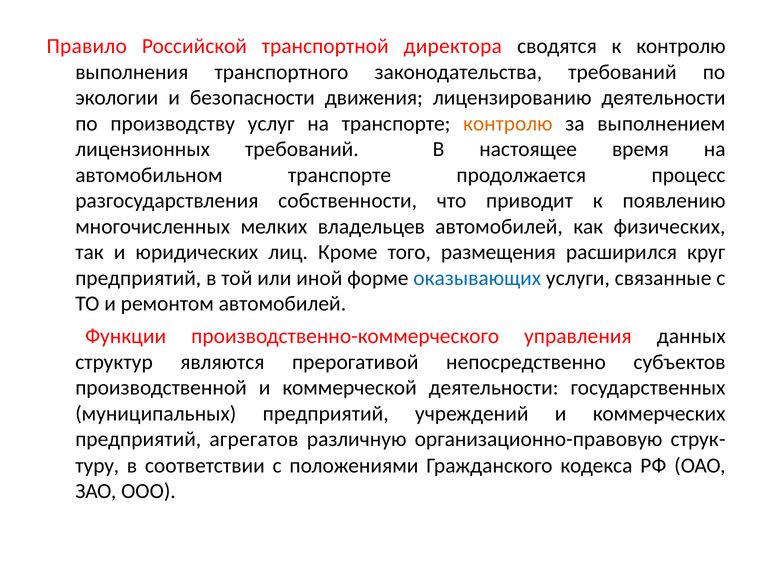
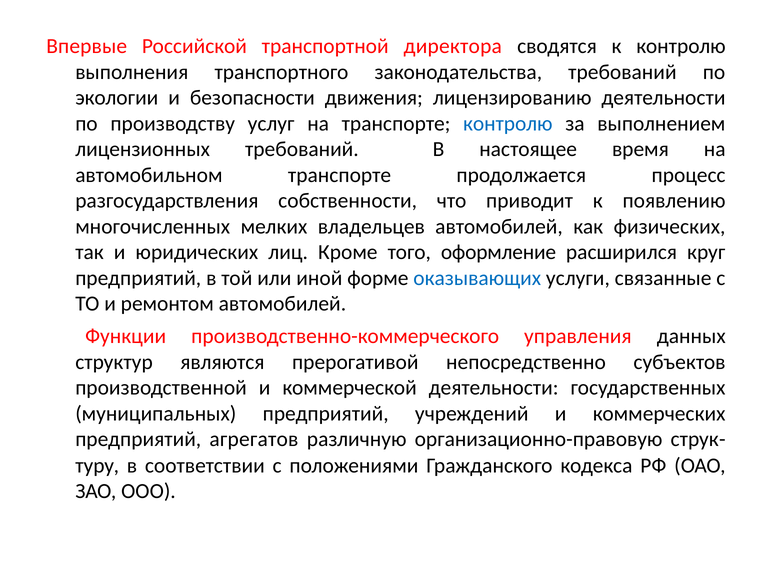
Правило: Правило -> Впервые (87, 46)
контролю colour: orange -> blue (508, 124)
размещения: размещения -> оформление (498, 252)
